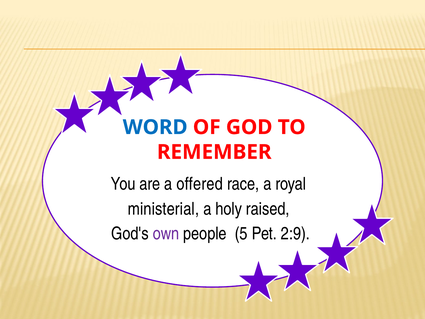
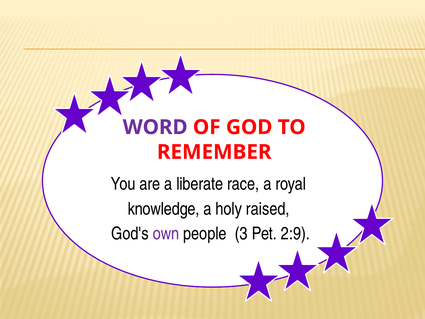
WORD colour: blue -> purple (155, 127)
offered: offered -> liberate (200, 184)
ministerial: ministerial -> knowledge (164, 209)
5: 5 -> 3 (241, 234)
